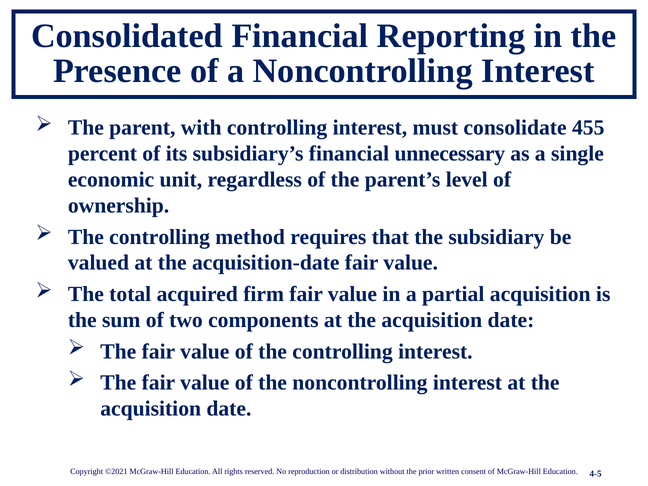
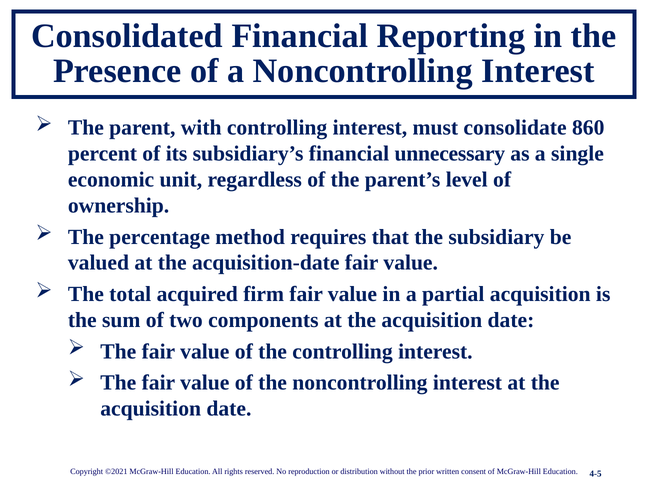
455: 455 -> 860 (588, 128)
controlling: controlling -> percentage (160, 237)
